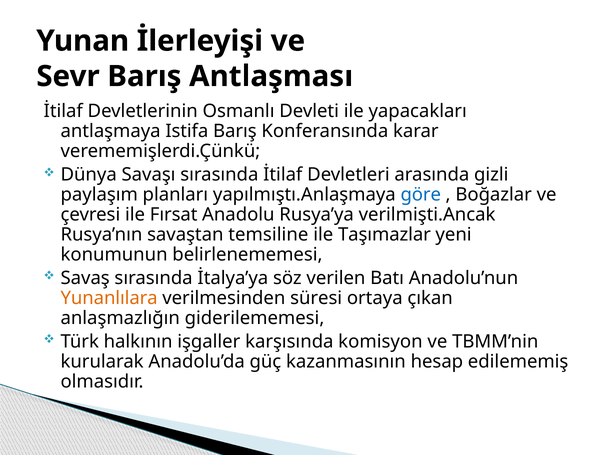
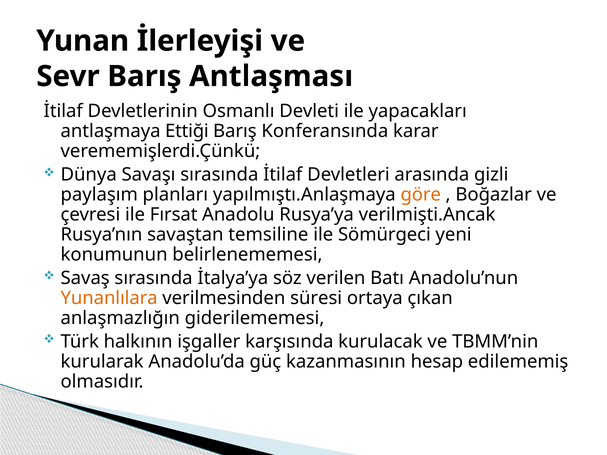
Istifa: Istifa -> Ettiği (187, 131)
göre colour: blue -> orange (421, 195)
Taşımazlar: Taşımazlar -> Sömürgeci (384, 235)
komisyon: komisyon -> kurulacak (380, 342)
